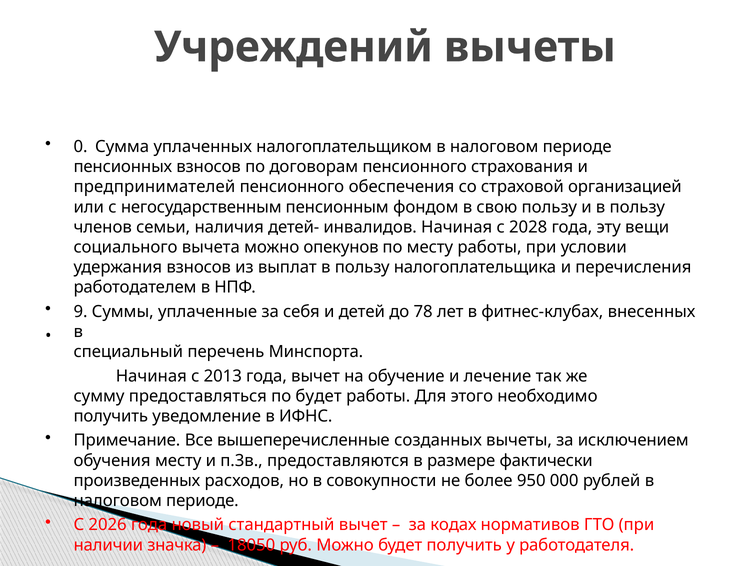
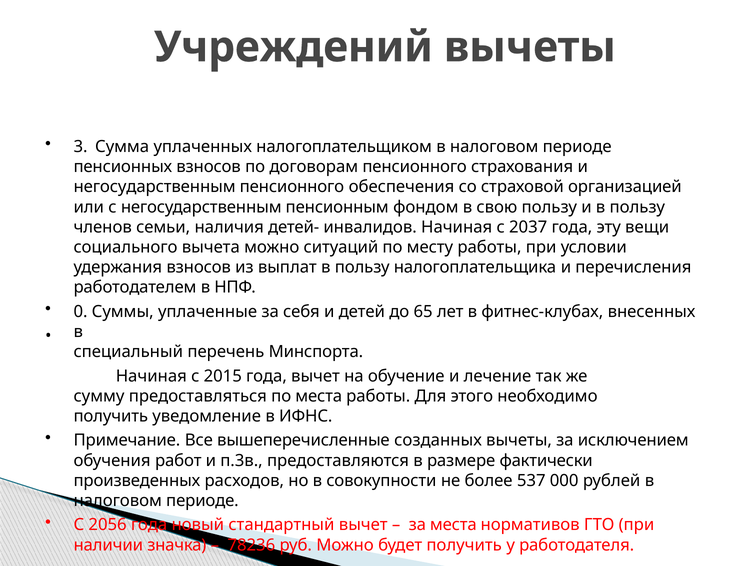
0: 0 -> 3 (81, 147)
предпринимателей: предпринимателей -> негосударственным (155, 187)
2028: 2028 -> 2037 (528, 227)
опекунов: опекунов -> ситуаций (341, 247)
9: 9 -> 0 (81, 311)
78: 78 -> 65 (423, 311)
2013: 2013 -> 2015 (223, 376)
по будет: будет -> места (319, 396)
обучения месту: месту -> работ (178, 460)
950: 950 -> 537 (531, 480)
2026: 2026 -> 2056 (108, 524)
за кодах: кодах -> места (453, 524)
18050: 18050 -> 78236 (251, 545)
